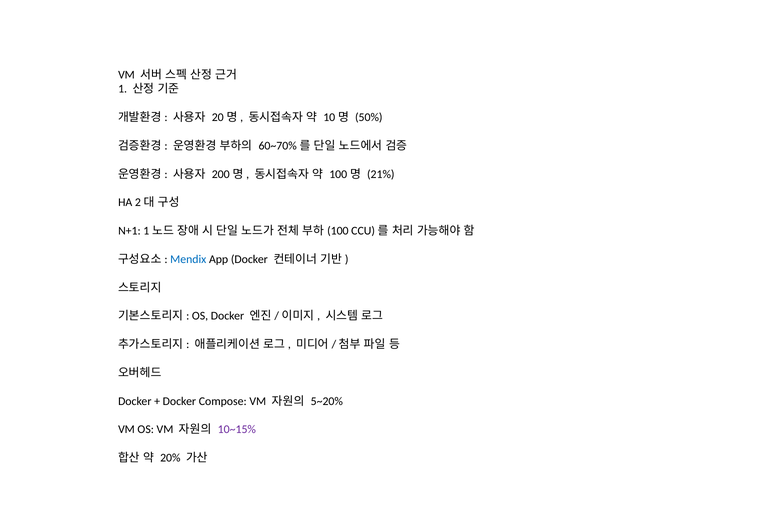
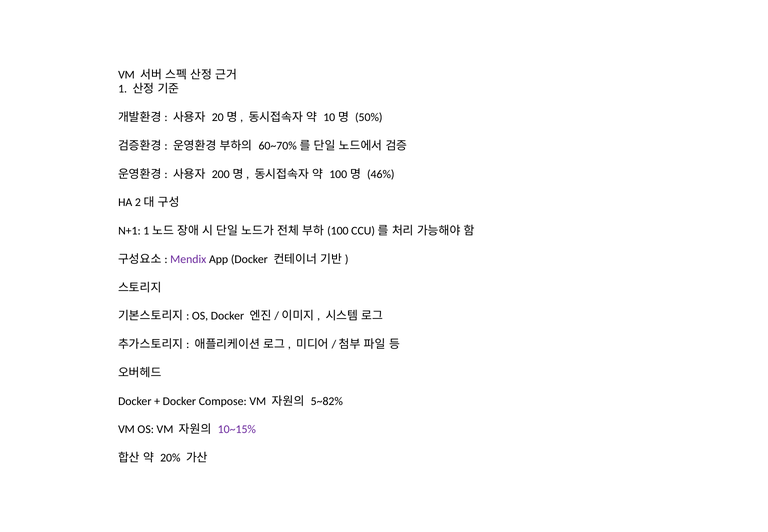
21%: 21% -> 46% (381, 174)
Mendix colour: blue -> purple (188, 259)
5~20%: 5~20% -> 5~82% (327, 401)
